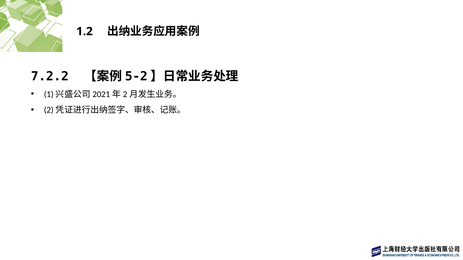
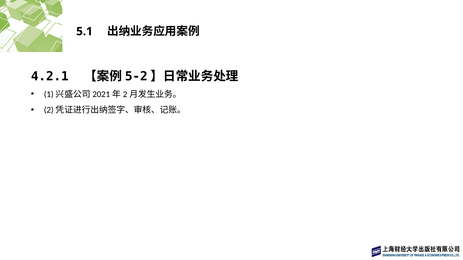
1.2: 1.2 -> 5.1 (84, 31)
7.2.2: 7.2.2 -> 4.2.1 (50, 76)
